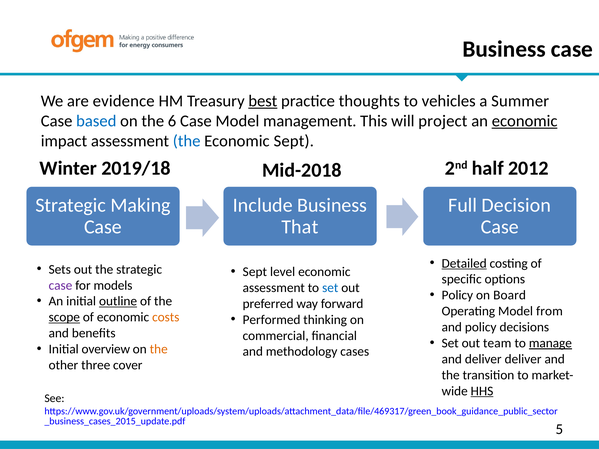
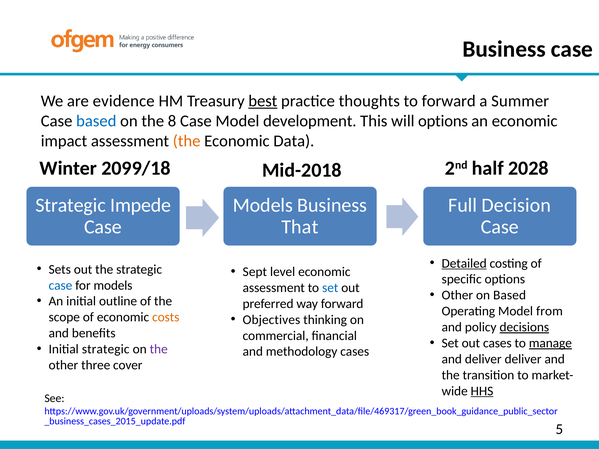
to vehicles: vehicles -> forward (449, 101)
6: 6 -> 8 (172, 121)
management: management -> development (310, 121)
will project: project -> options (443, 121)
economic underline: present -> none (525, 121)
the colour: blue -> orange (187, 141)
Economic Sept: Sept -> Data (294, 141)
2019/18: 2019/18 -> 2099/18 (136, 168)
2012: 2012 -> 2028 (528, 168)
Making: Making -> Impede (141, 205)
Include: Include -> Models (263, 205)
case colour: purple -> blue (60, 285)
Policy: Policy -> Other (457, 295)
on Board: Board -> Based (510, 295)
outline underline: present -> none (118, 301)
scope underline: present -> none (64, 317)
Performed: Performed -> Objectives (271, 320)
decisions underline: none -> present (524, 327)
out team: team -> cases (497, 343)
Initial overview: overview -> strategic (106, 349)
the colour: orange -> purple (159, 349)
